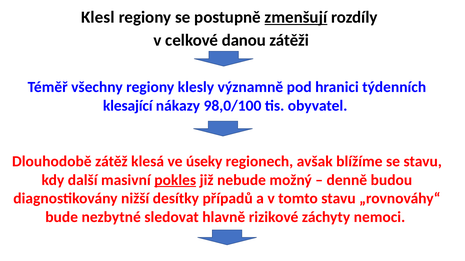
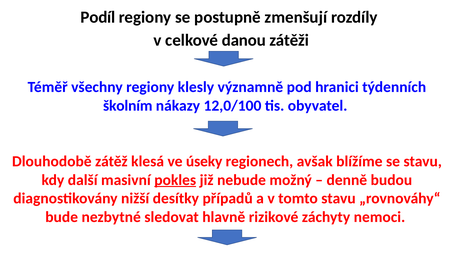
Klesl: Klesl -> Podíl (98, 17)
zmenšují underline: present -> none (296, 17)
klesající: klesající -> školním (128, 106)
98,0/100: 98,0/100 -> 12,0/100 (232, 106)
